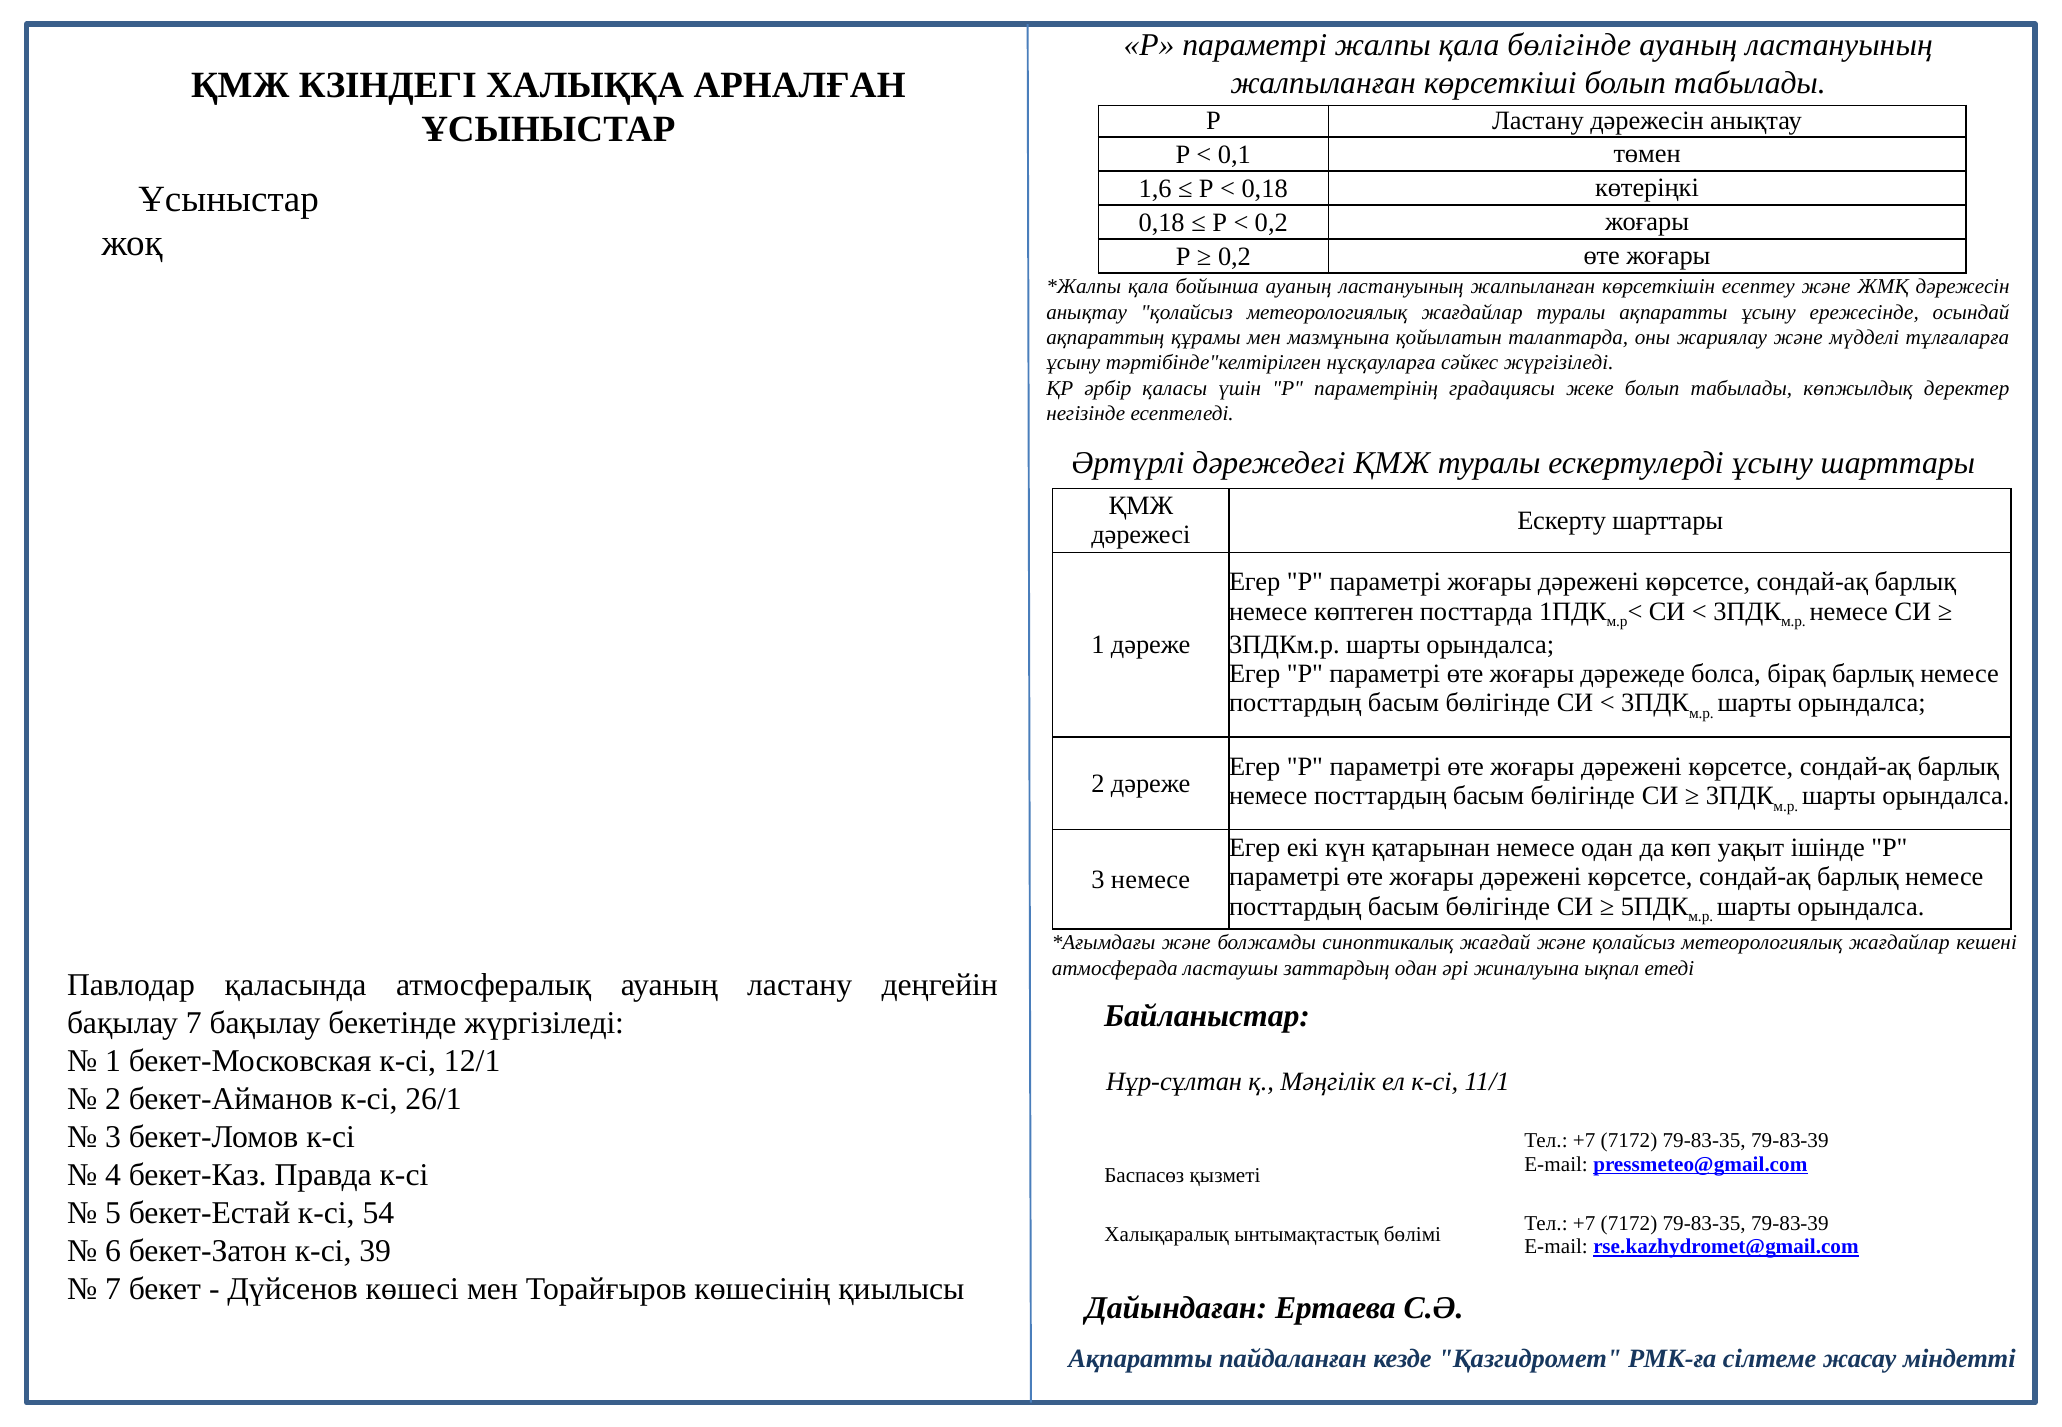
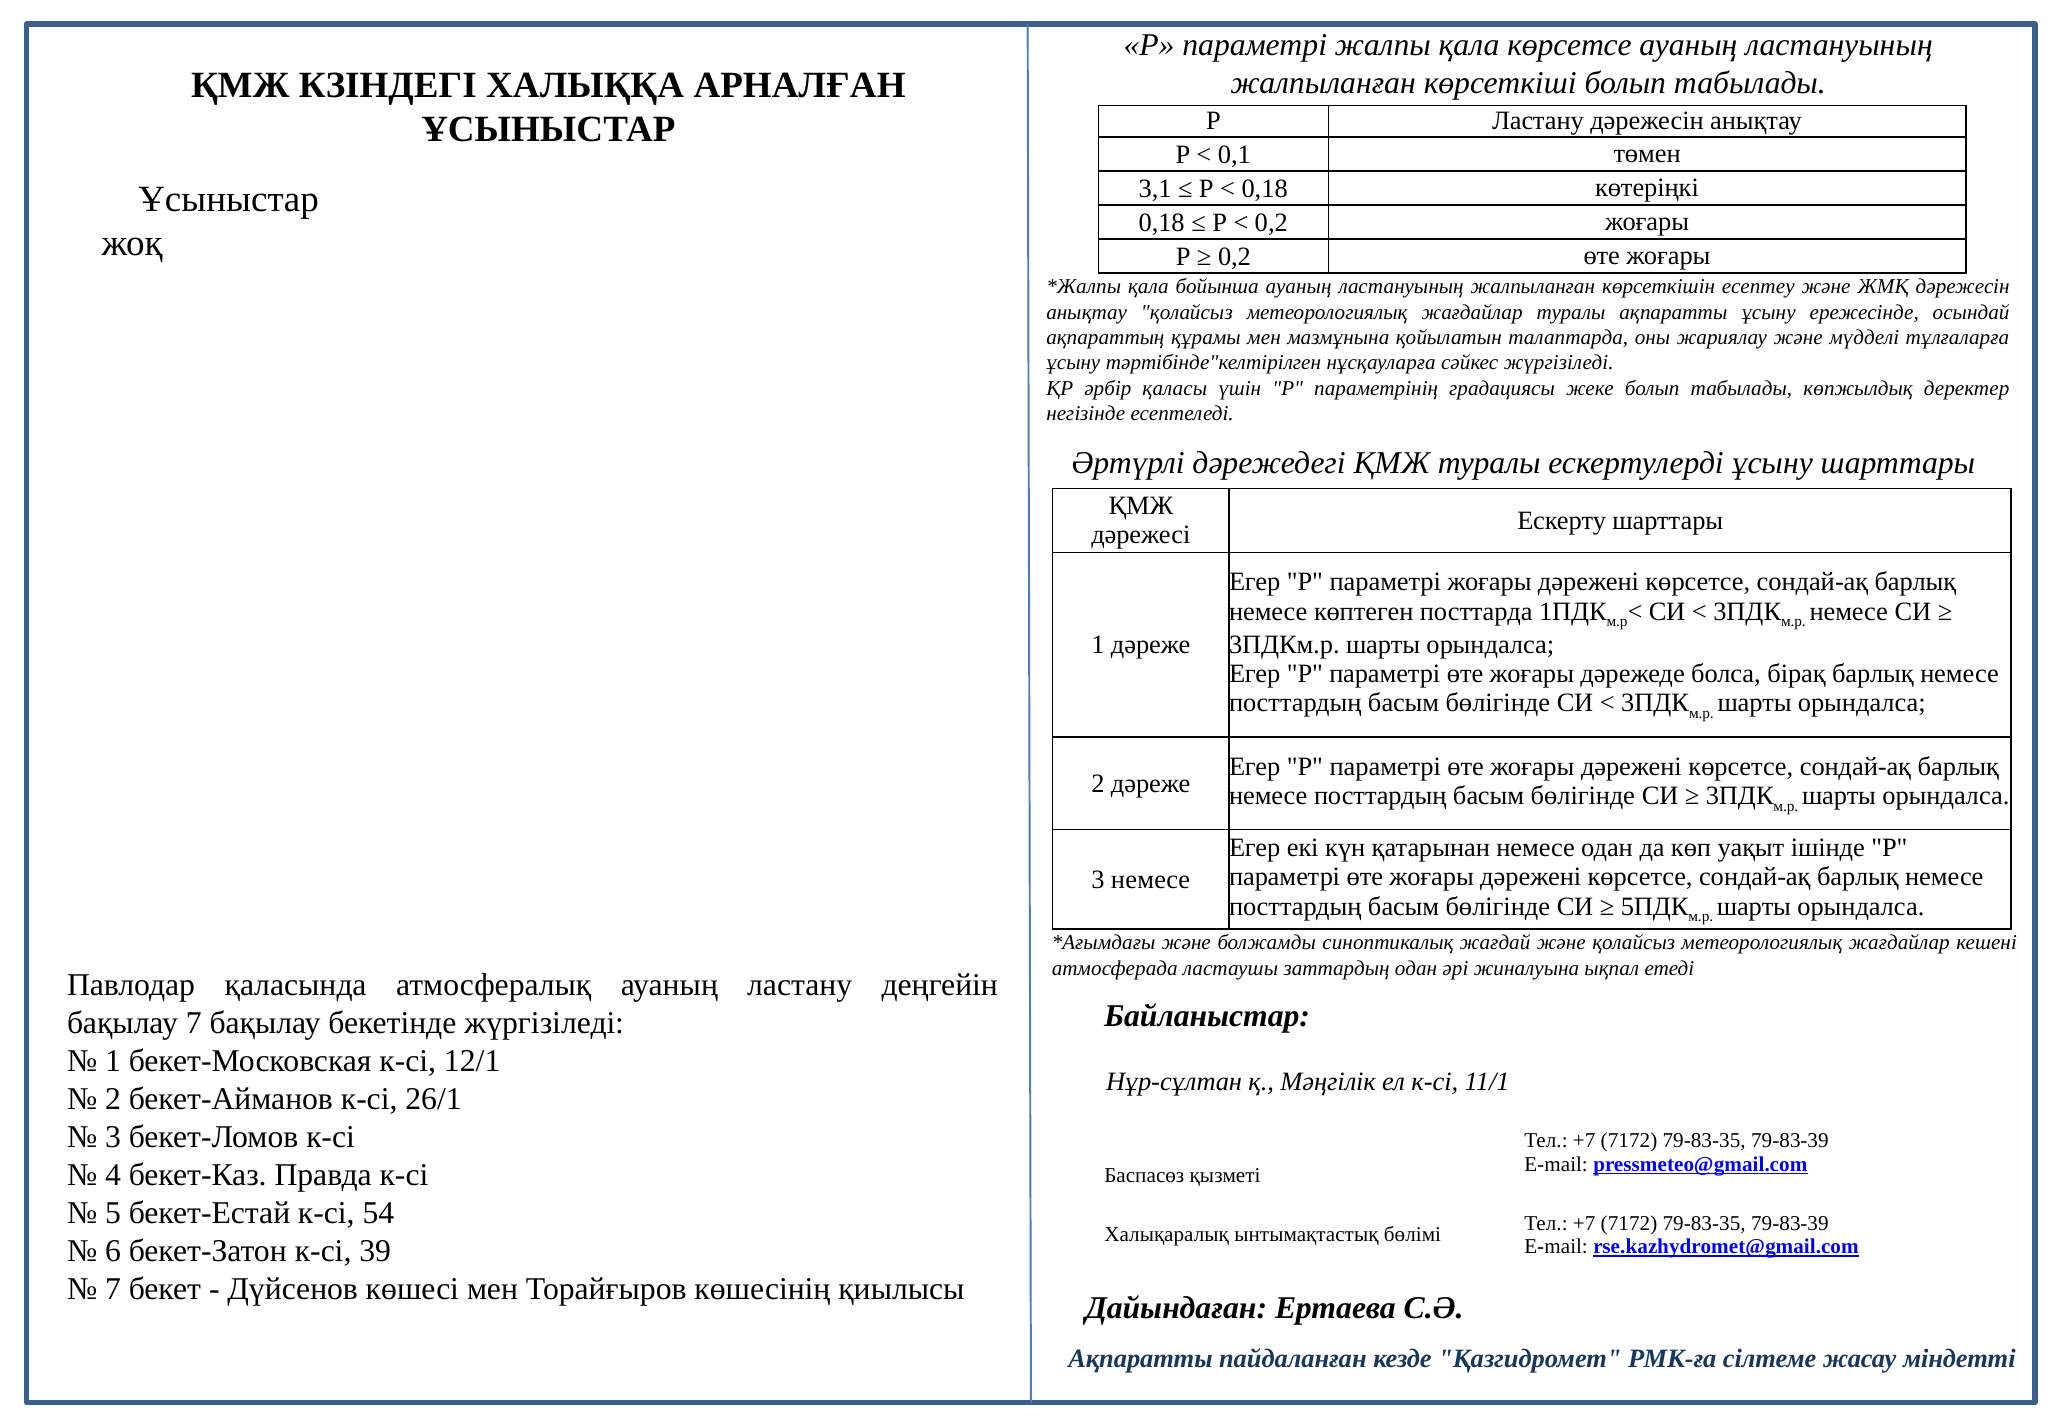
қала бөлігінде: бөлігінде -> көрсетсе (1569, 45)
1,6: 1,6 -> 3,1 (1155, 189)
